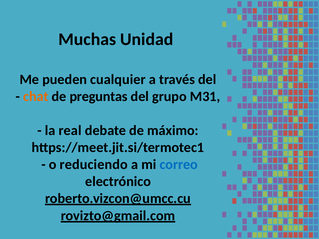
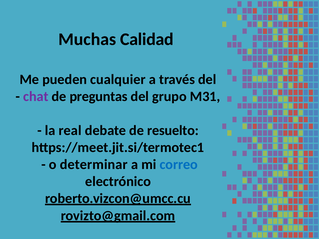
Unidad: Unidad -> Calidad (147, 39)
chat colour: orange -> purple (36, 96)
máximo: máximo -> resuelto (173, 131)
reduciendo: reduciendo -> determinar (94, 165)
